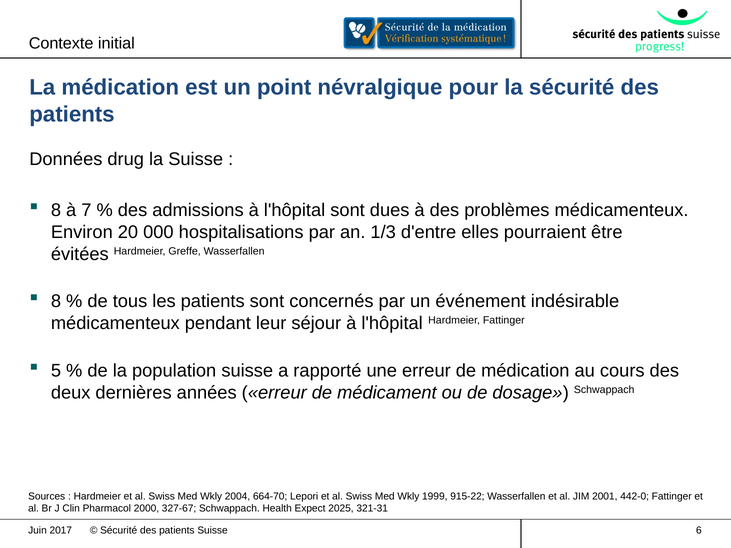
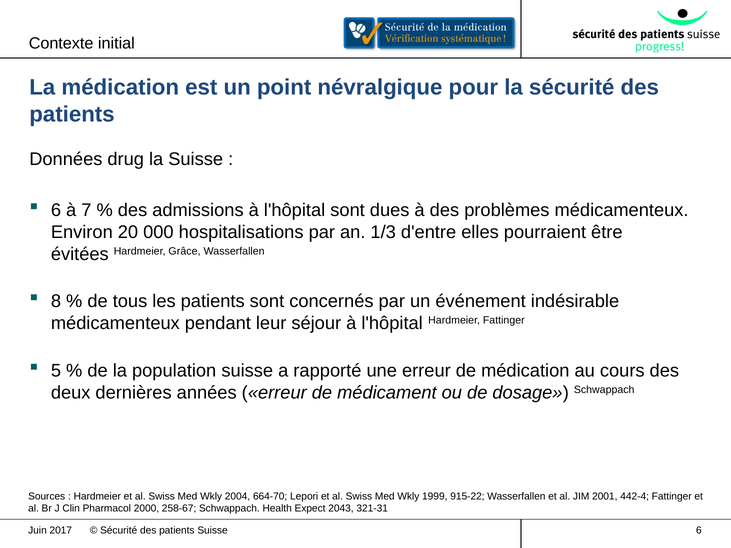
8: 8 -> 6 (56, 210)
Greffe: Greffe -> Grâce (185, 251)
442-0: 442-0 -> 442-4 (635, 497)
327-67: 327-67 -> 258-67 (179, 509)
2025: 2025 -> 2043 (341, 509)
